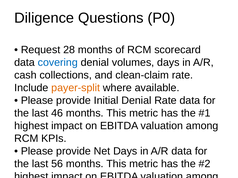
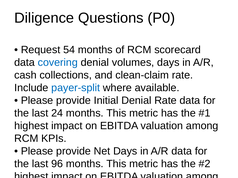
28: 28 -> 54 (69, 50)
payer-split colour: orange -> blue (76, 88)
46: 46 -> 24 (57, 113)
56: 56 -> 96 (57, 164)
